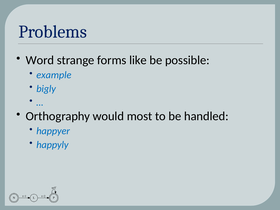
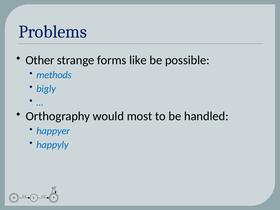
Word: Word -> Other (40, 60)
example: example -> methods (54, 75)
